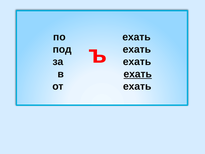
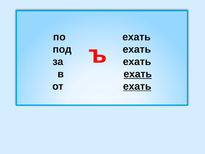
ехать underline: none -> present (137, 86)
